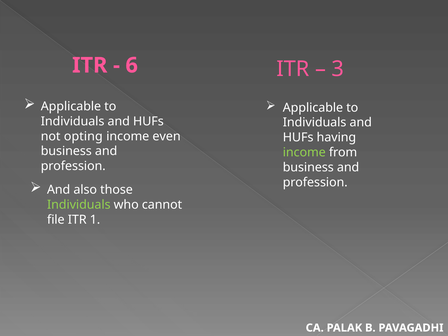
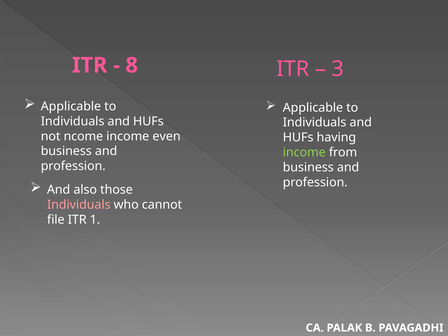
6: 6 -> 8 (132, 65)
opting: opting -> ncome (83, 136)
Individuals colour: light green -> pink (79, 205)
